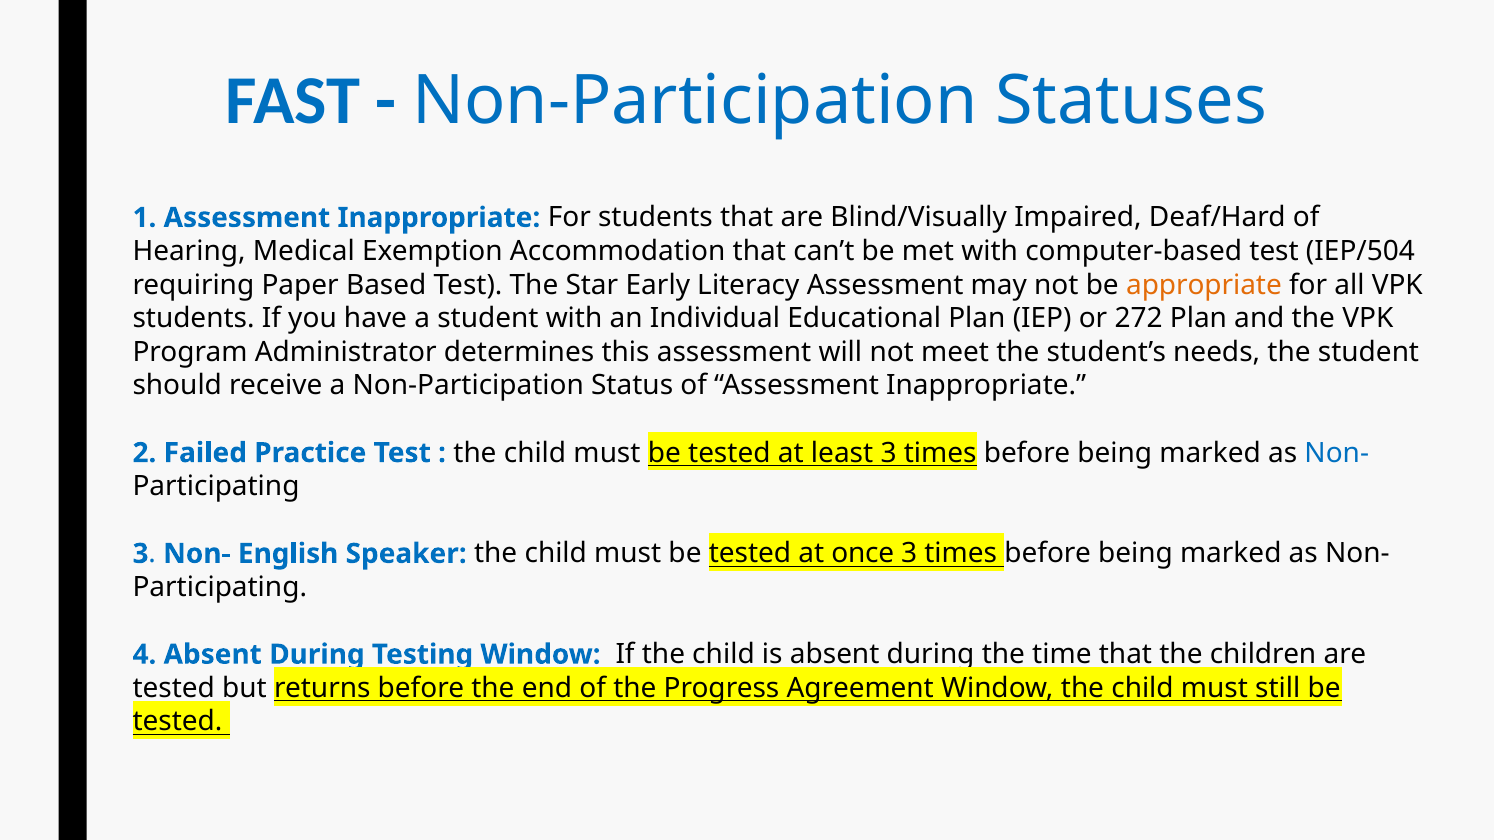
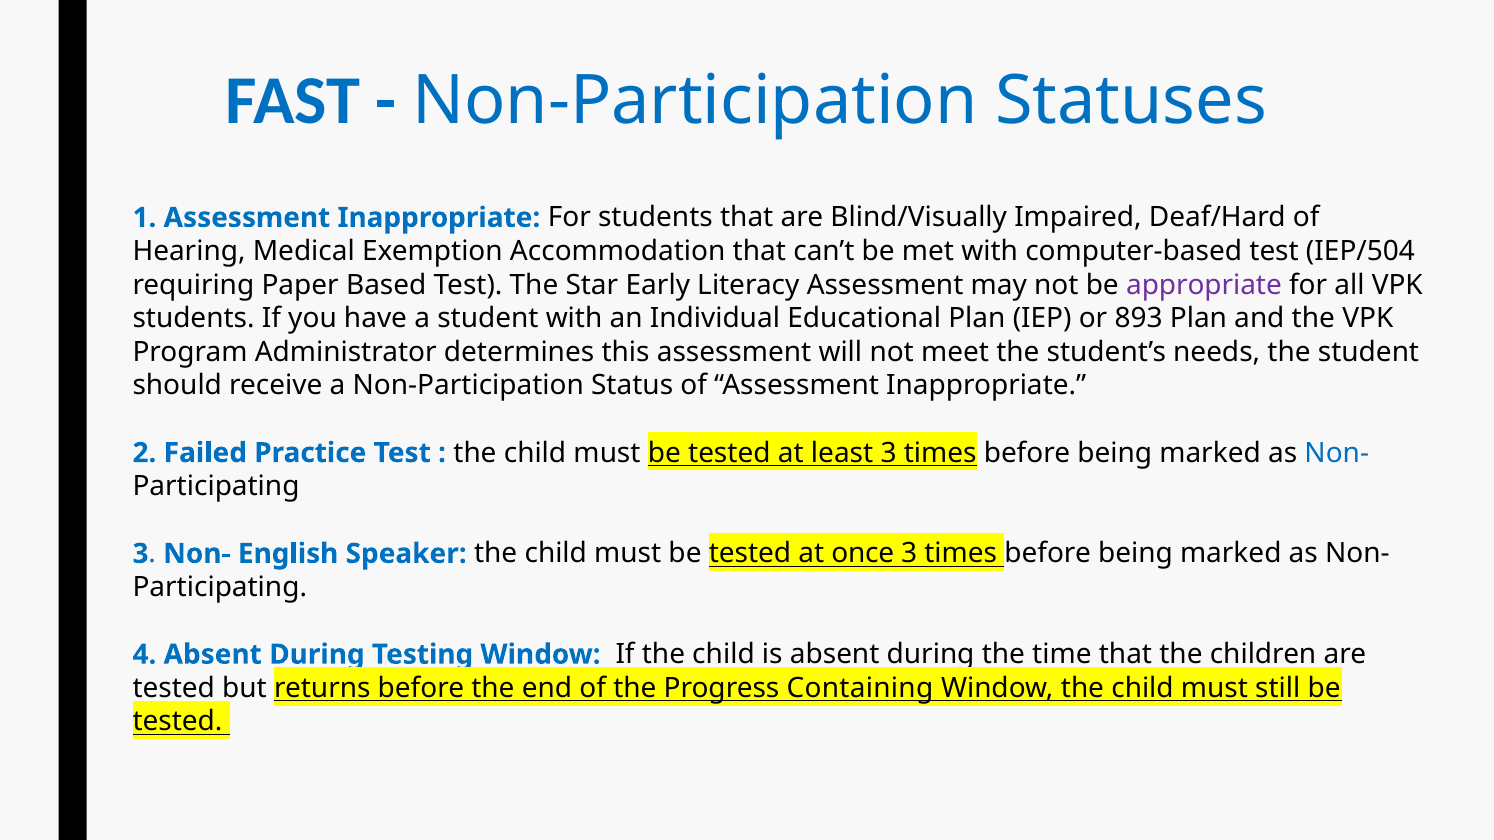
appropriate colour: orange -> purple (1204, 285)
272: 272 -> 893 (1139, 319)
Agreement: Agreement -> Containing (860, 688)
